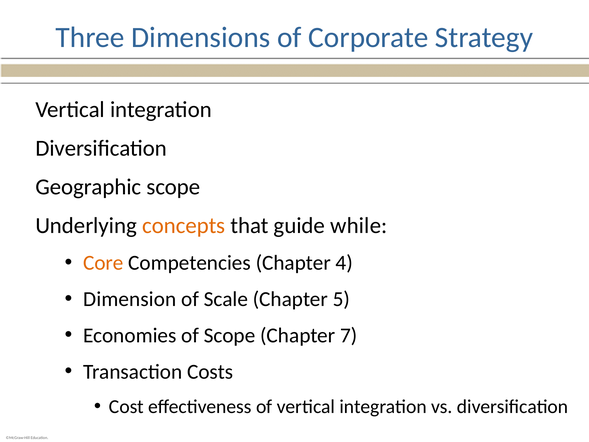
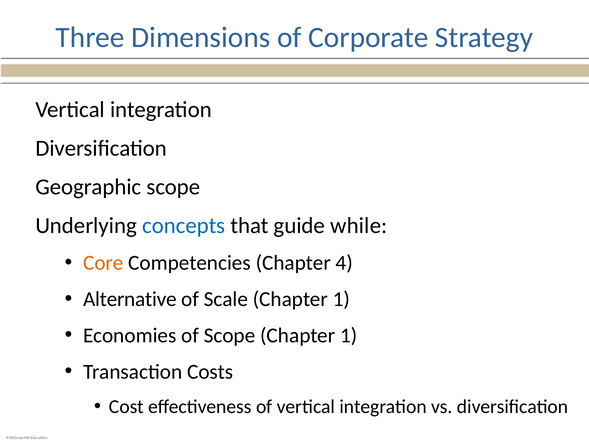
concepts colour: orange -> blue (184, 226)
Dimension: Dimension -> Alternative (130, 299)
Scale Chapter 5: 5 -> 1 (341, 299)
Scope Chapter 7: 7 -> 1 (349, 335)
